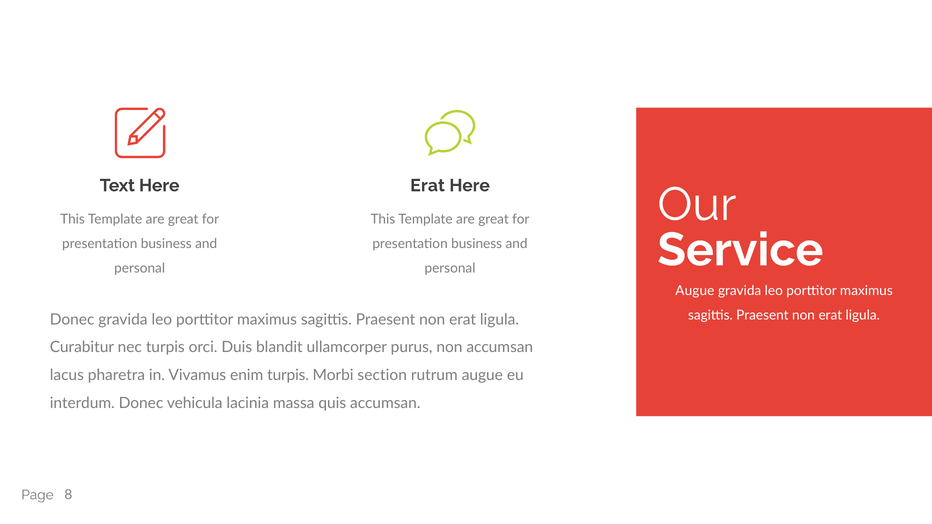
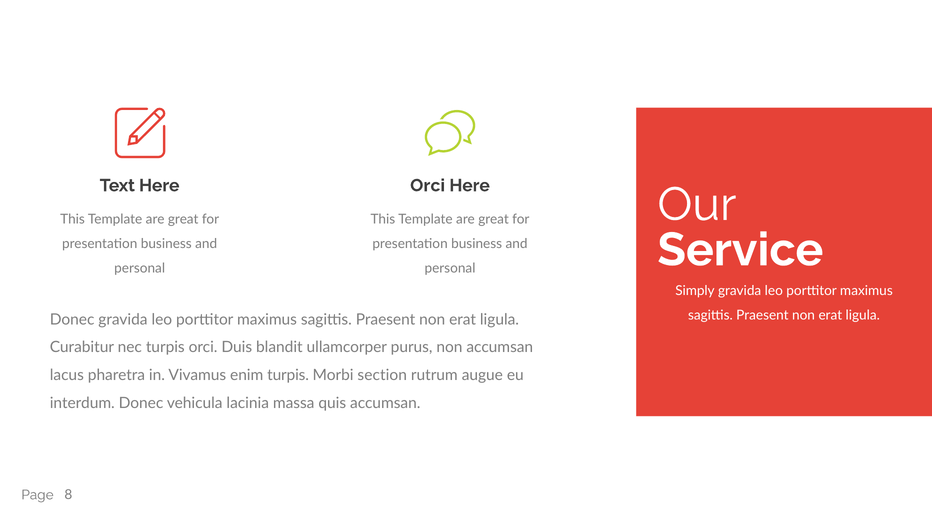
Erat: Erat -> Orci (428, 186)
Augue: Augue -> Simply (695, 291)
